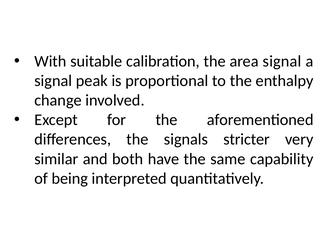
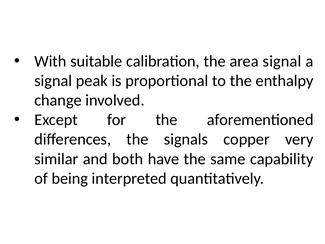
stricter: stricter -> copper (247, 139)
